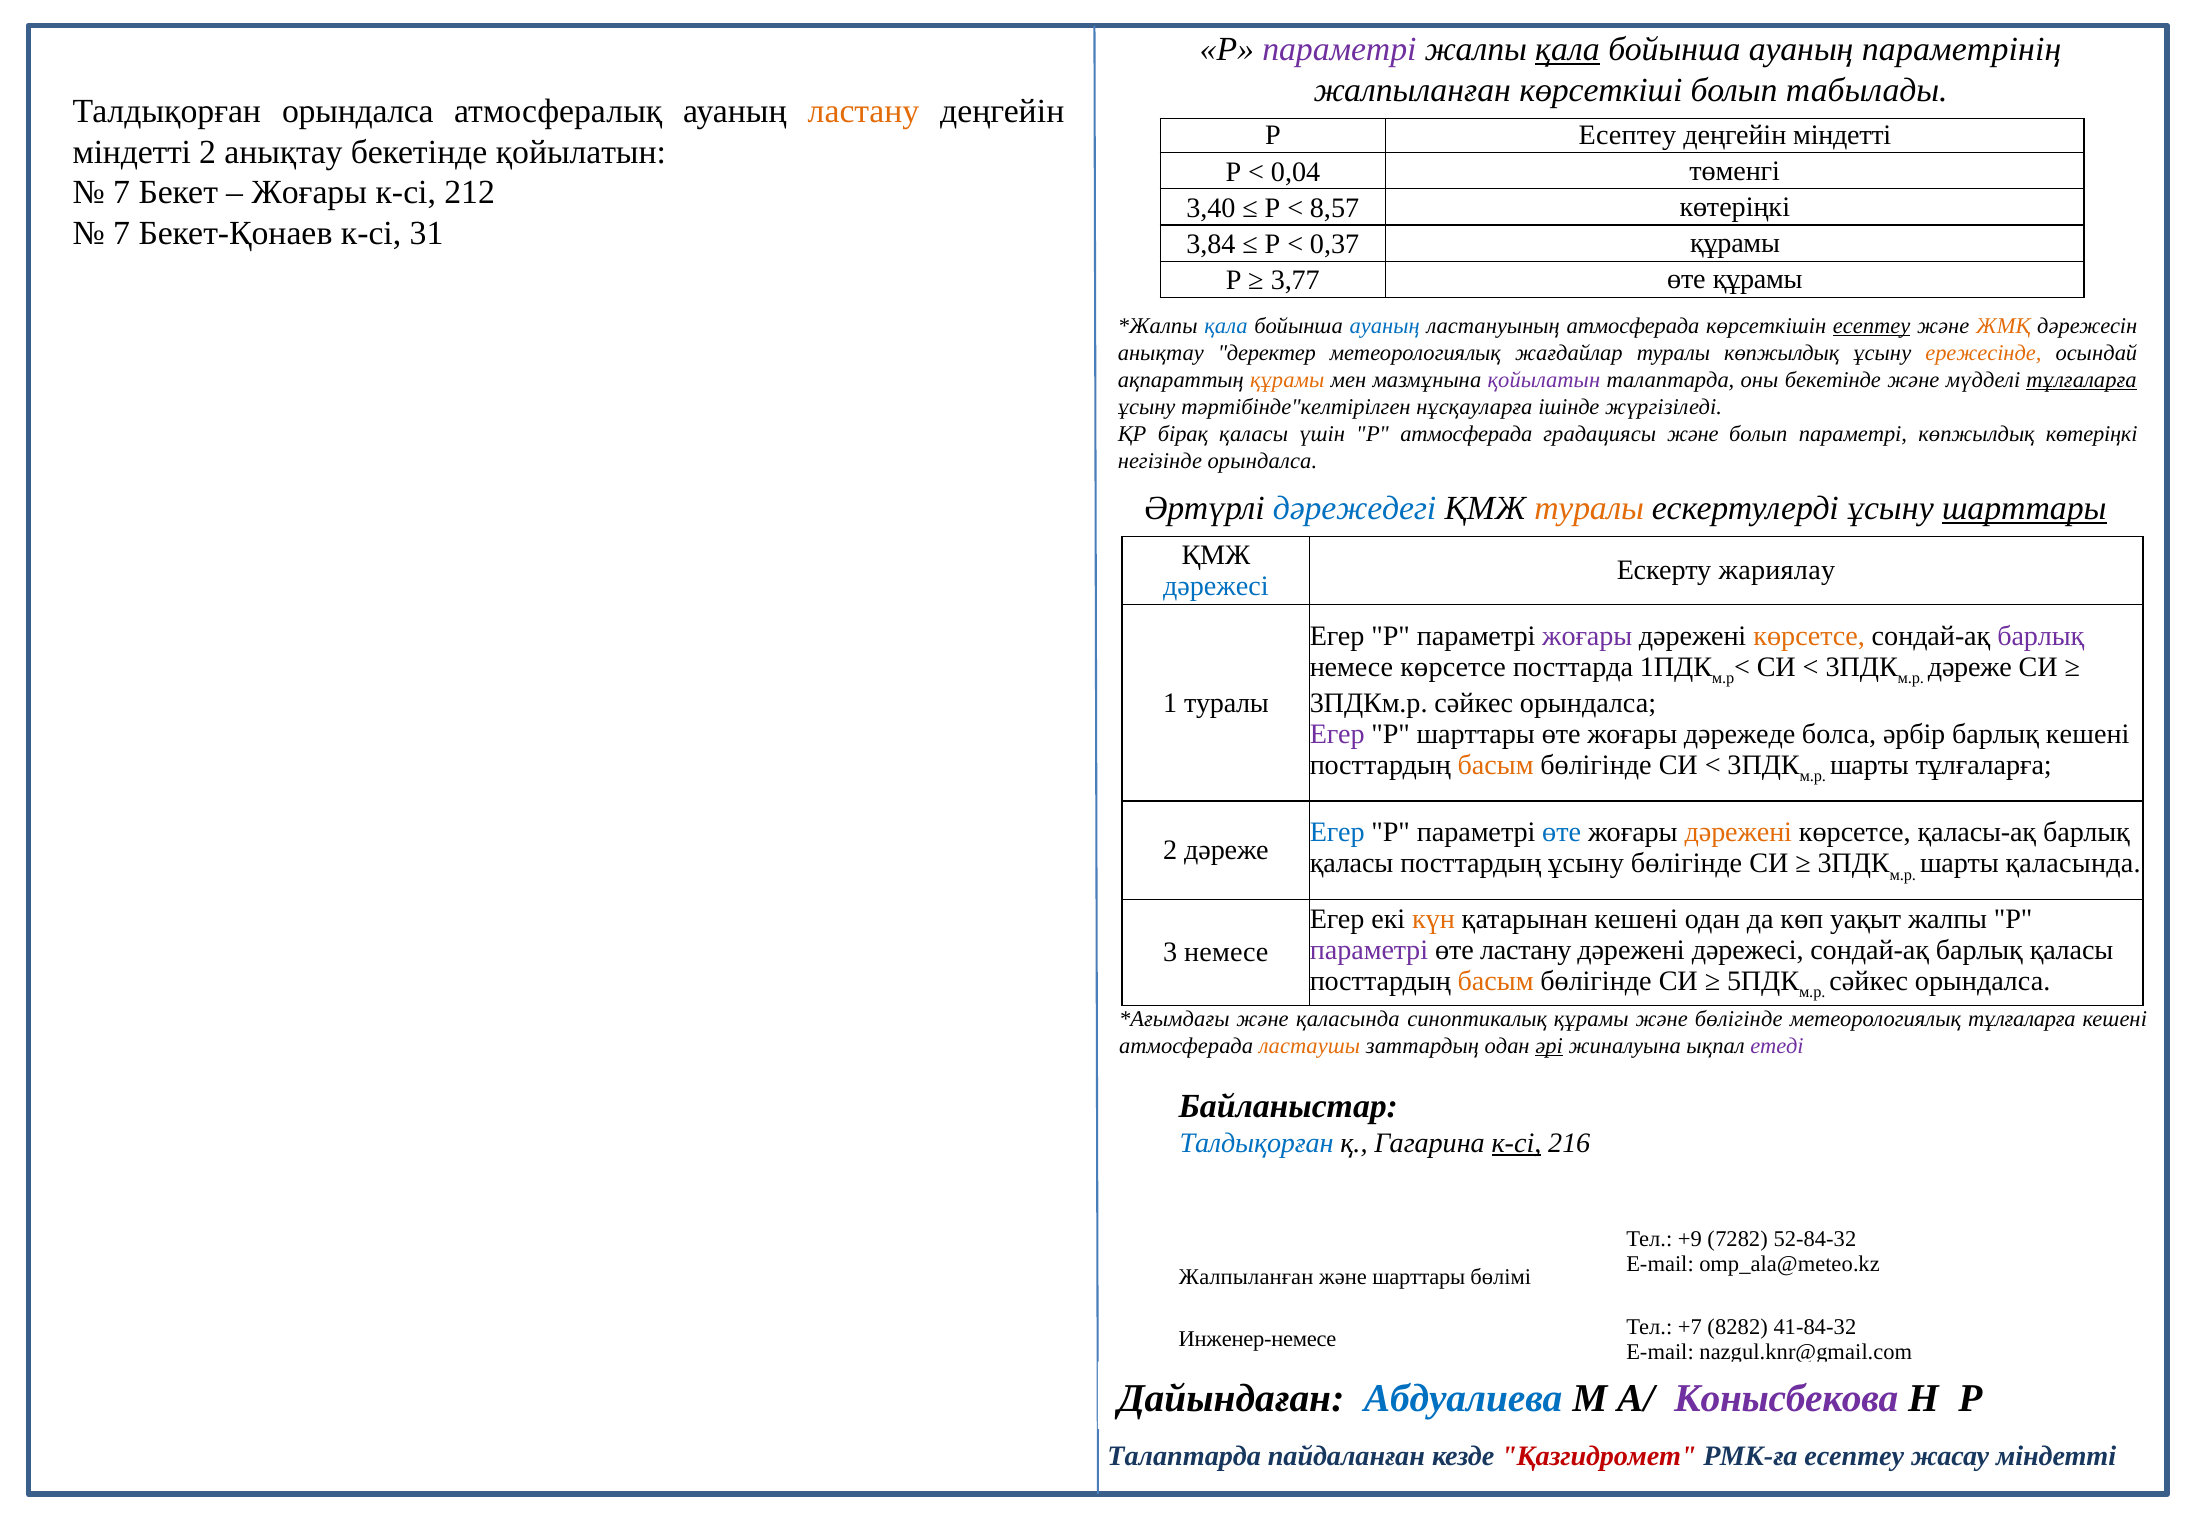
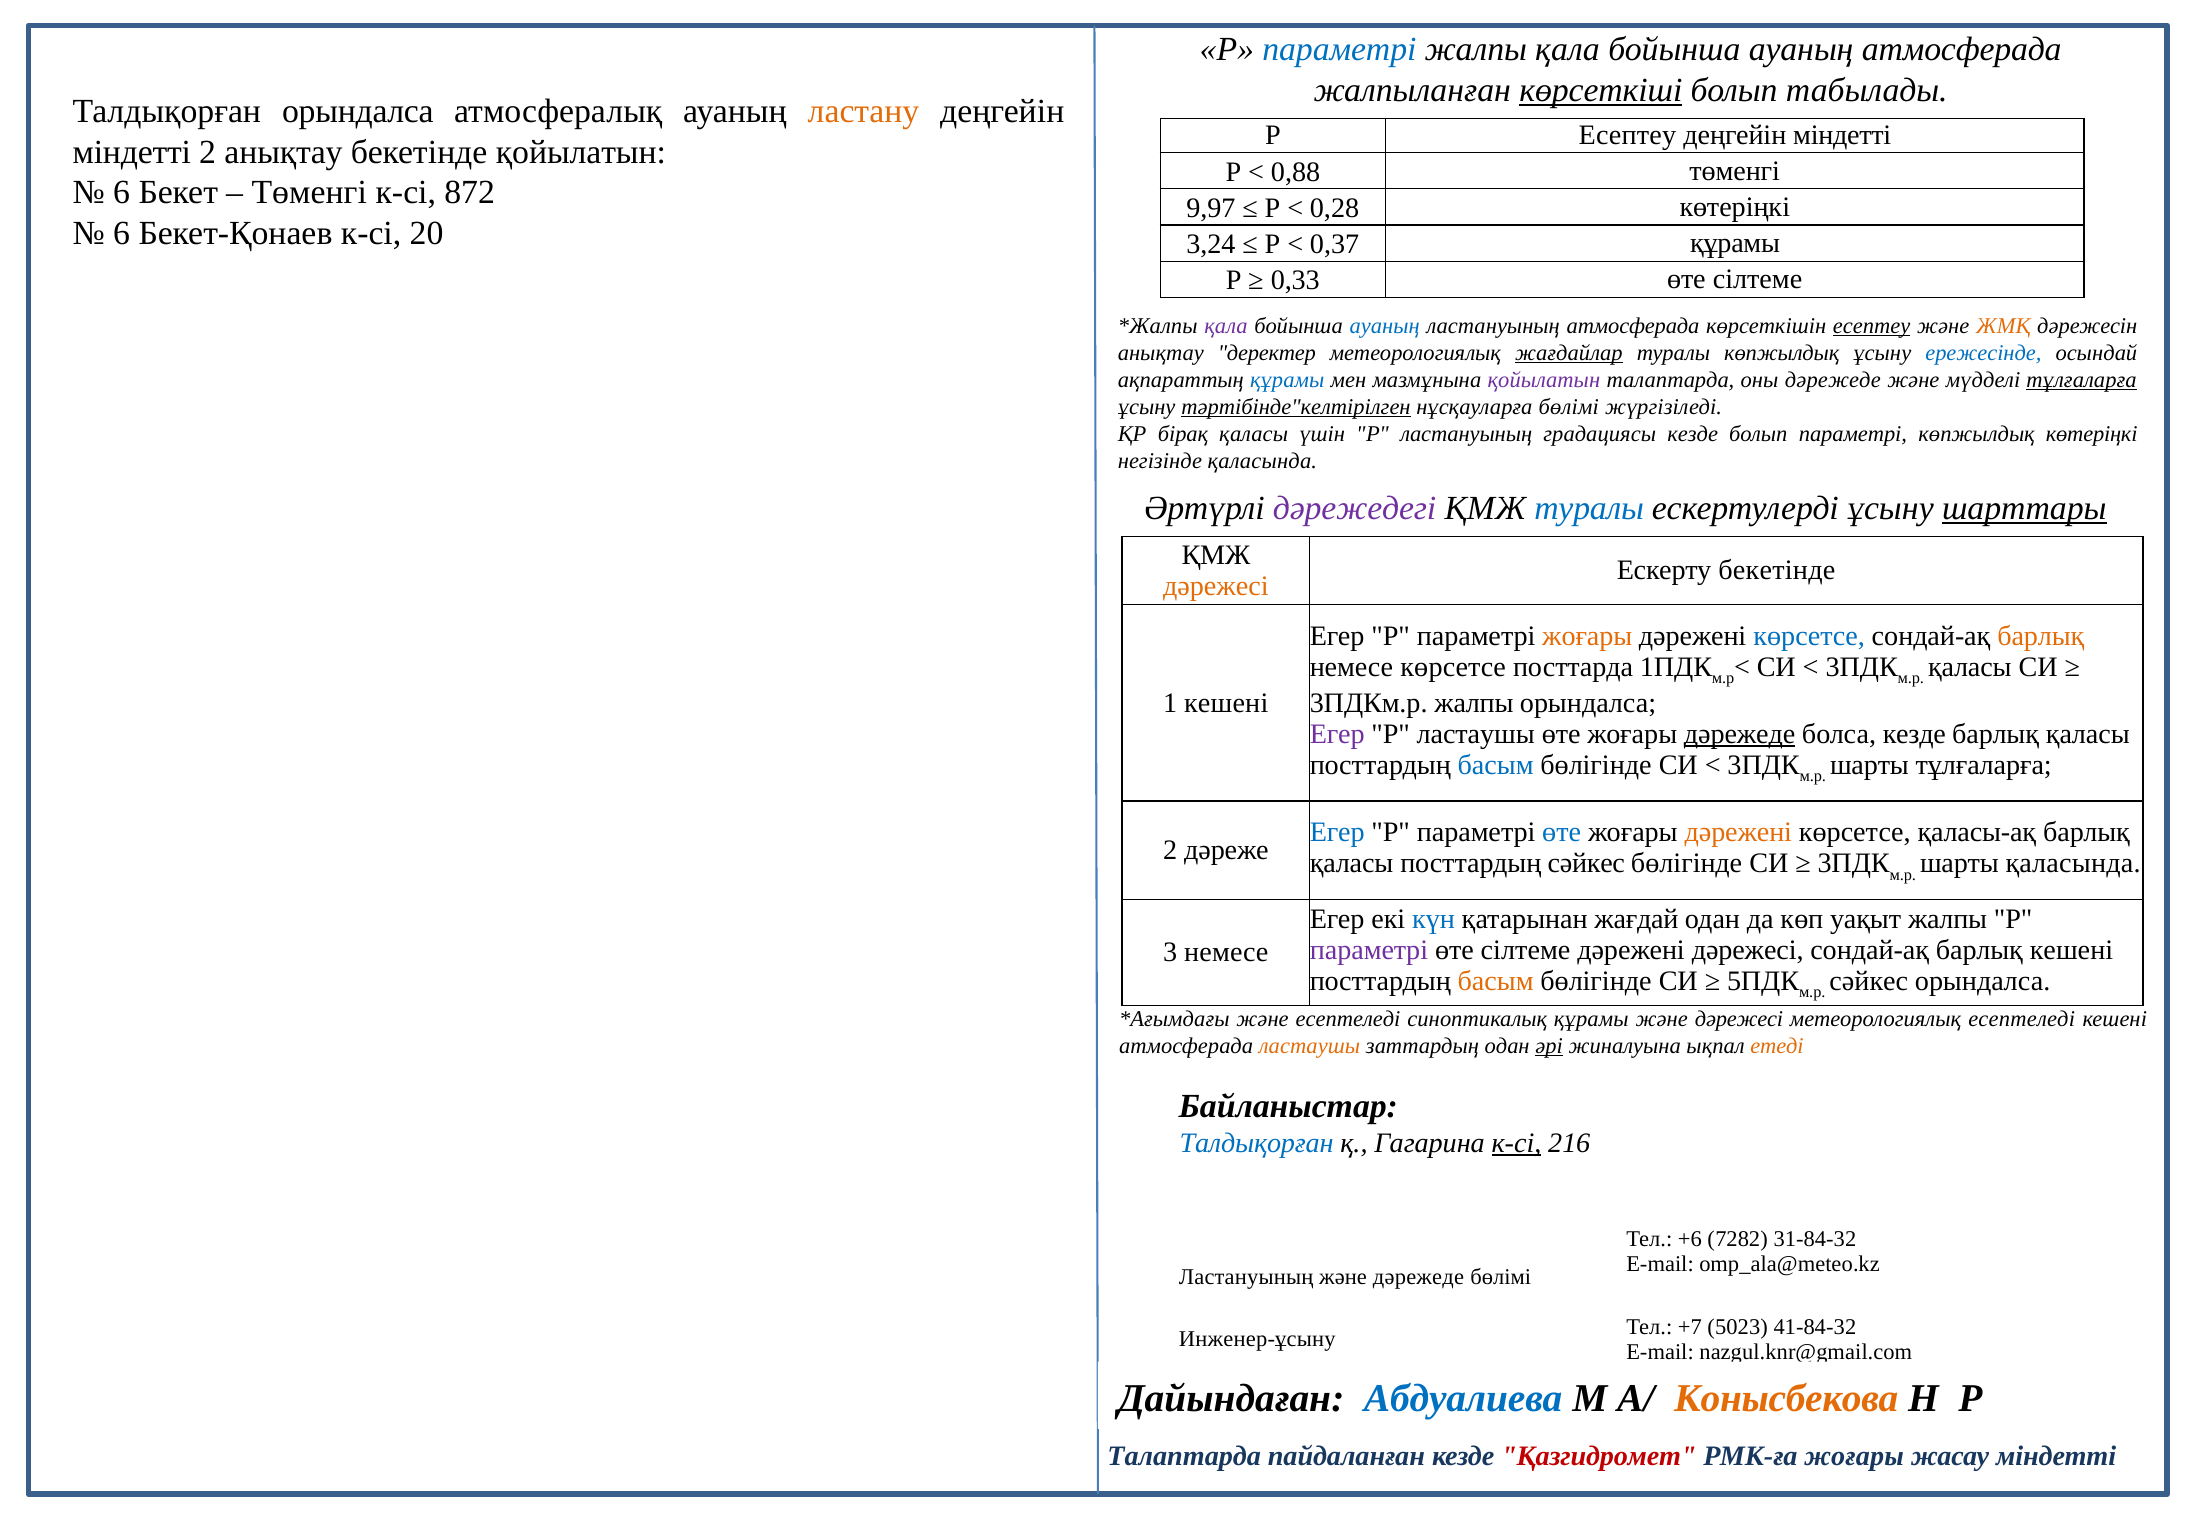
параметрі colour: purple -> blue (1339, 50)
қала underline: present -> none (1567, 50)
ауаның параметрінің: параметрінің -> атмосферада (1962, 50)
көрсеткіші underline: none -> present (1601, 90)
0,04: 0,04 -> 0,88 (1296, 172)
7: 7 -> 6 (122, 193)
Жоғары: Жоғары -> Төменгі (309, 193)
212: 212 -> 872 (470, 193)
3,40: 3,40 -> 9,97 (1211, 208)
8,57: 8,57 -> 0,28 (1335, 208)
7: 7 -> 6 (122, 233)
31: 31 -> 20 (427, 233)
3,84: 3,84 -> 3,24 (1211, 244)
3,77: 3,77 -> 0,33 (1295, 281)
құрамы: құрамы -> сілтеме (1758, 279)
қала colour: blue -> purple (1226, 326)
жағдайлар underline: none -> present (1569, 353)
ережесінде colour: orange -> blue (1983, 353)
құрамы colour: orange -> blue (1287, 380)
оны бекетінде: бекетінде -> дәрежеде (1833, 380)
тәртібінде"келтірілген underline: none -> present (1296, 407)
нұсқауларға ішінде: ішінде -> бөлімі (1569, 407)
Р атмосферада: атмосферада -> ластануының (1466, 434)
градациясы және: және -> кезде (1693, 434)
негізінде орындалса: орындалса -> қаласында (1262, 461)
дәрежедегі colour: blue -> purple (1355, 508)
туралы colour: orange -> blue (1589, 508)
Ескерту жариялау: жариялау -> бекетінде (1777, 571)
дәрежесі colour: blue -> orange (1216, 586)
жоғары colour: purple -> orange (1587, 636)
көрсетсе colour: orange -> blue (1809, 636)
барлық colour: purple -> orange (2041, 636)
дәреже: дәреже -> қаласы (1970, 667)
1 туралы: туралы -> кешені (1226, 703)
3ПДКм.р сәйкес: сәйкес -> жалпы (1474, 703)
P шарттары: шарттары -> ластаушы (1476, 734)
дәрежеде underline: none -> present (1740, 734)
болса әрбір: әрбір -> кезде (1914, 734)
кешені: кешені -> қаласы (2088, 734)
басым colour: orange -> blue (1496, 765)
посттардың ұсыну: ұсыну -> сәйкес (1586, 864)
күн colour: orange -> blue (1434, 920)
қатарынан кешені: кешені -> жағдай (1636, 920)
ластану: ластану -> сілтеме (1526, 951)
сондай-ақ барлық қаласы: қаласы -> кешені (2071, 951)
және қаласында: қаласында -> есептеледі (1348, 1019)
және бөлігінде: бөлігінде -> дәрежесі (1739, 1019)
метеорологиялық тұлғаларға: тұлғаларға -> есептеледі (2022, 1019)
етеді colour: purple -> orange (1777, 1046)
+9: +9 -> +6 (1690, 1239)
52-84-32: 52-84-32 -> 31-84-32 (1815, 1239)
Жалпыланған: Жалпыланған -> Ластануының (1246, 1277)
және шарттары: шарттары -> дәрежеде (1419, 1277)
8282: 8282 -> 5023 (1738, 1327)
Инженер-немесе: Инженер-немесе -> Инженер-ұсыну (1257, 1340)
Конысбекова colour: purple -> orange (1786, 1398)
РМК-ға есептеу: есептеу -> жоғары (1854, 1456)
